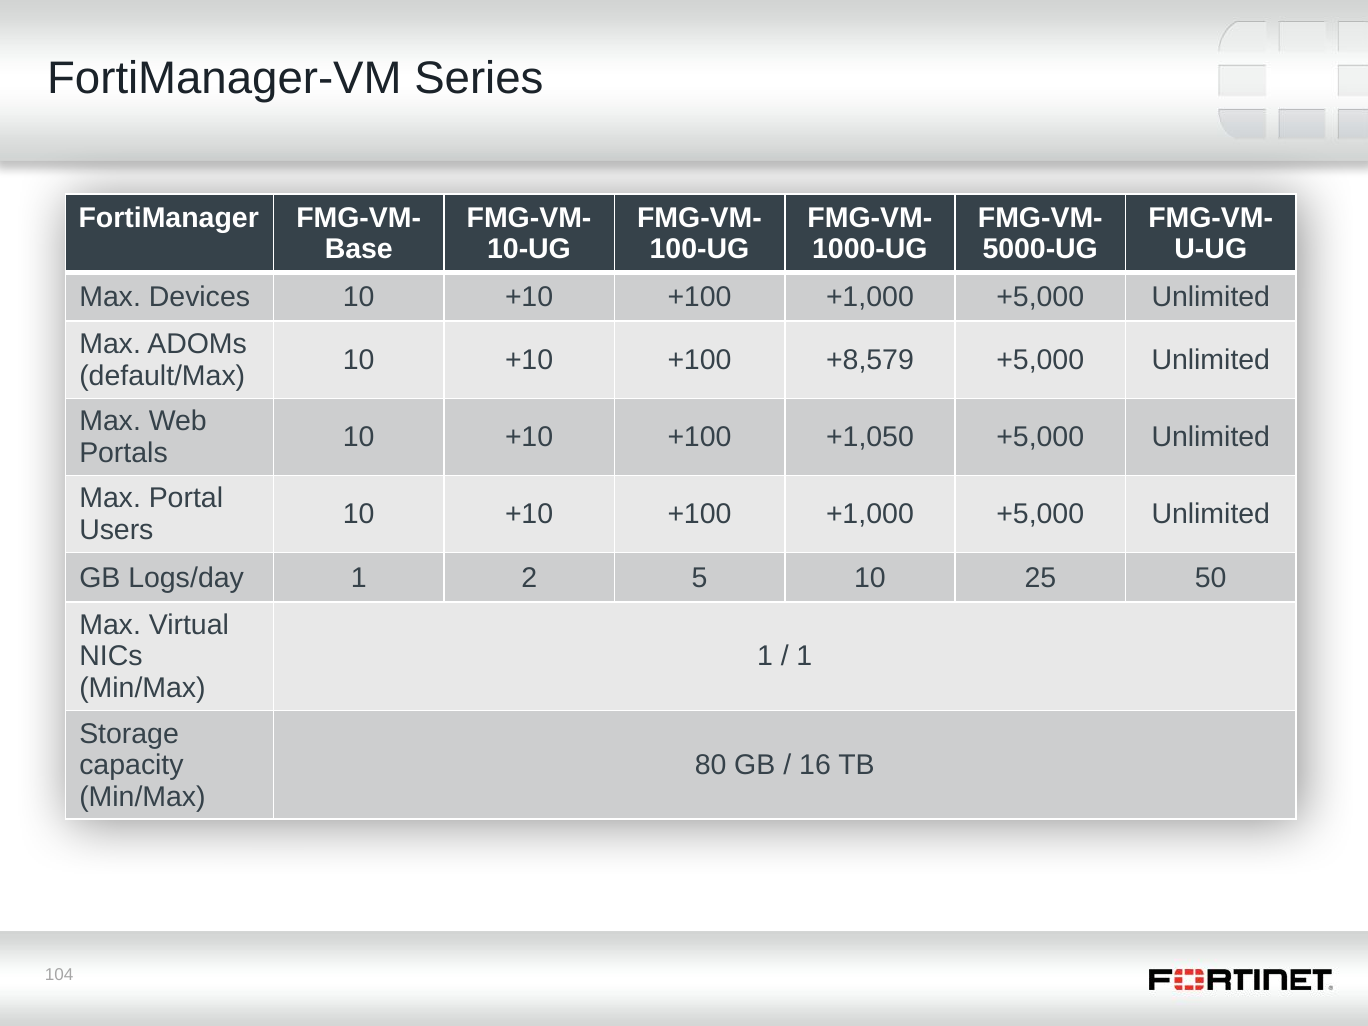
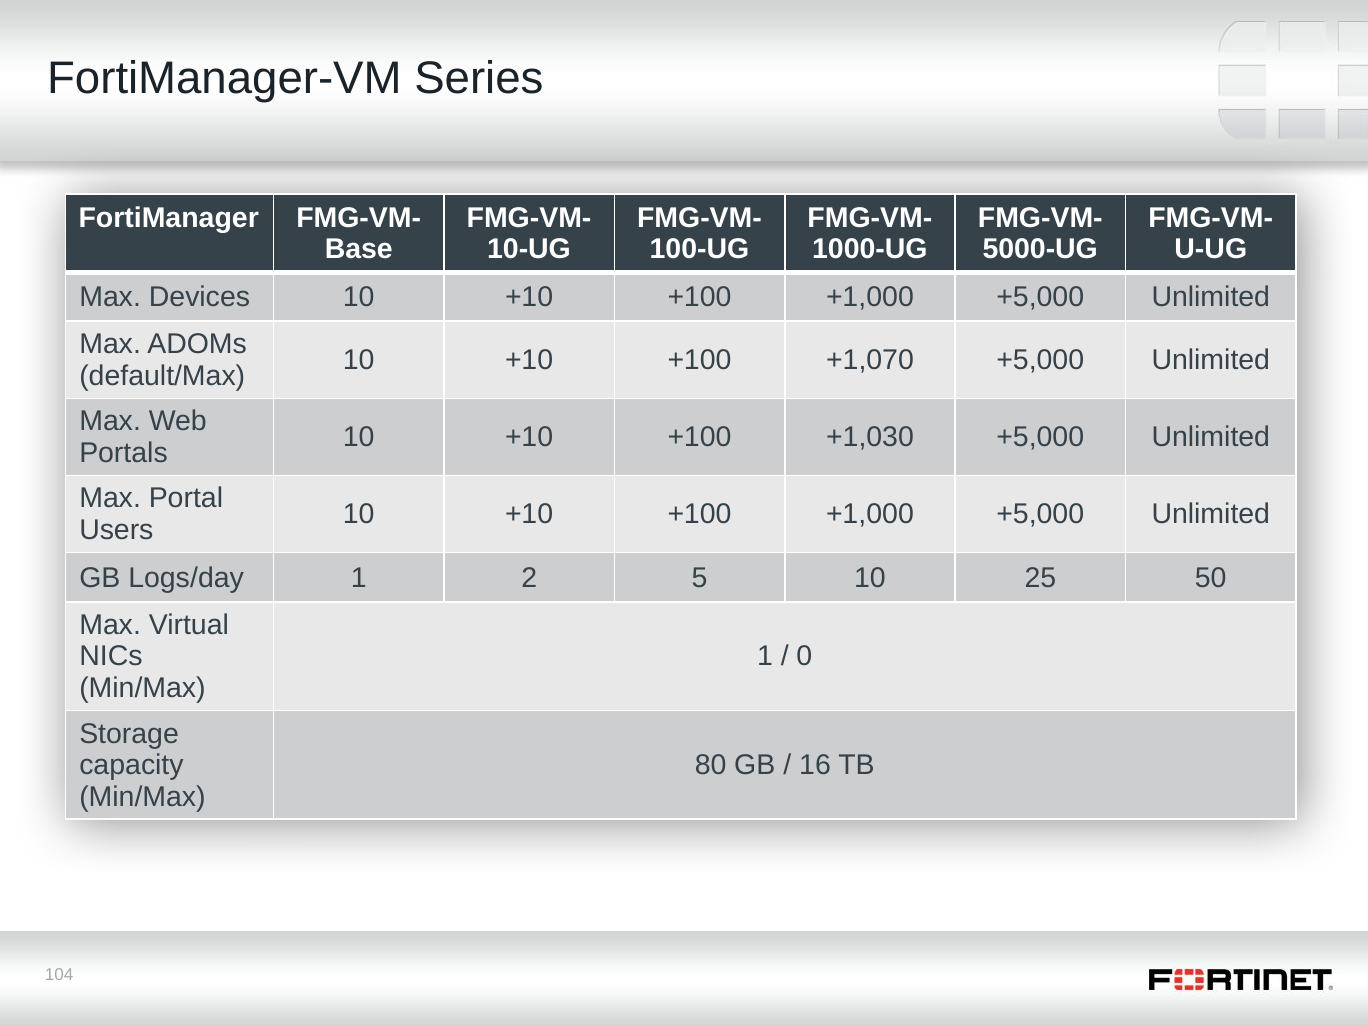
+8,579: +8,579 -> +1,070 (870, 360)
+1,050: +1,050 -> +1,030 (870, 437)
1: 1 -> 0 (804, 657)
